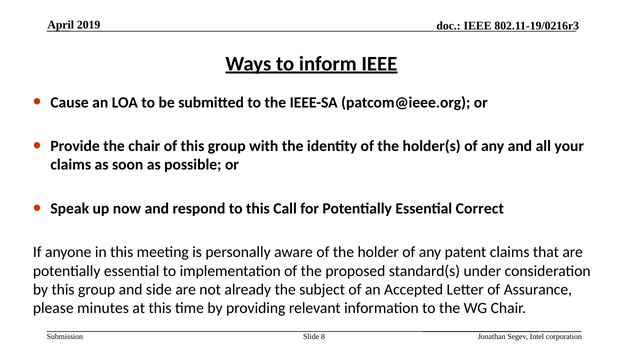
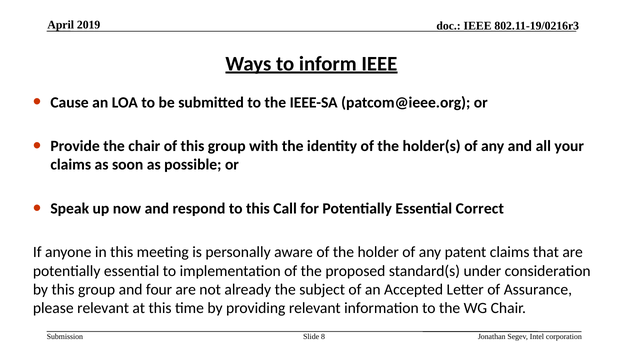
side: side -> four (159, 289)
please minutes: minutes -> relevant (103, 308)
